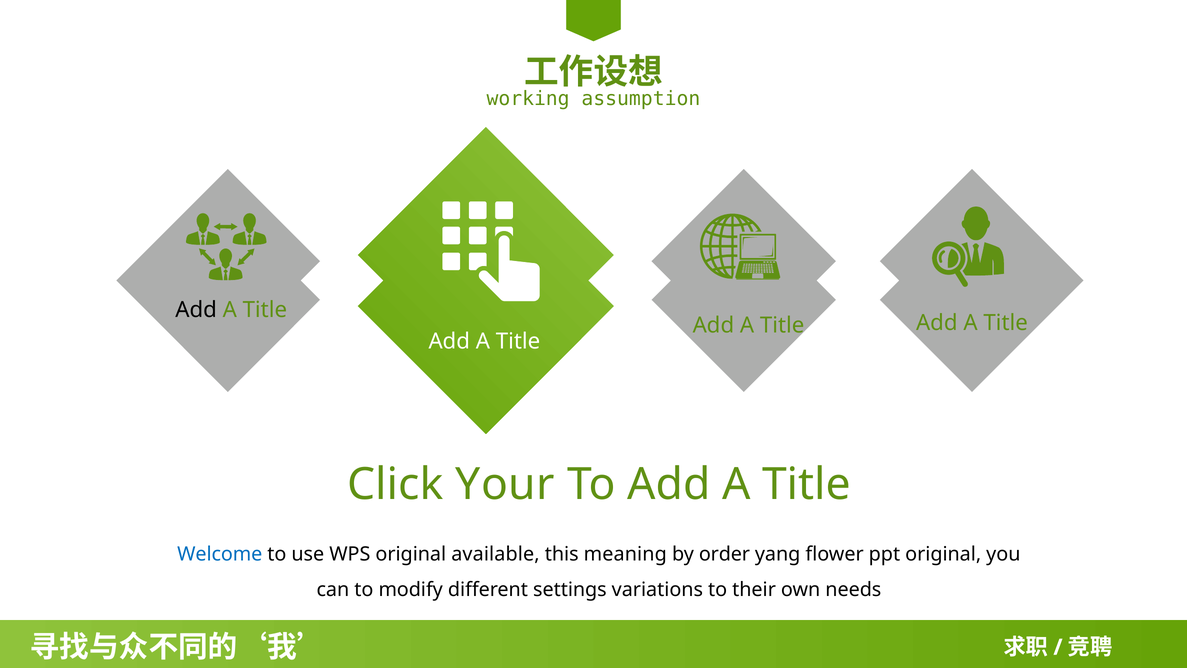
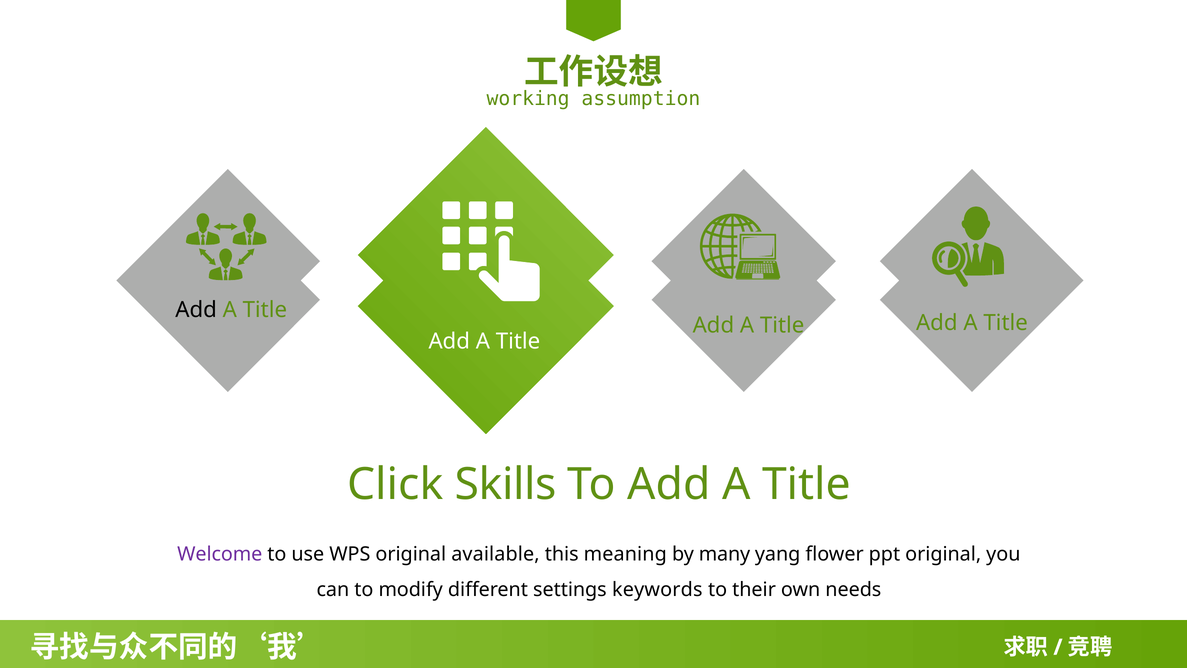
Your: Your -> Skills (506, 485)
Welcome colour: blue -> purple (220, 554)
order: order -> many (724, 554)
variations: variations -> keywords (657, 589)
